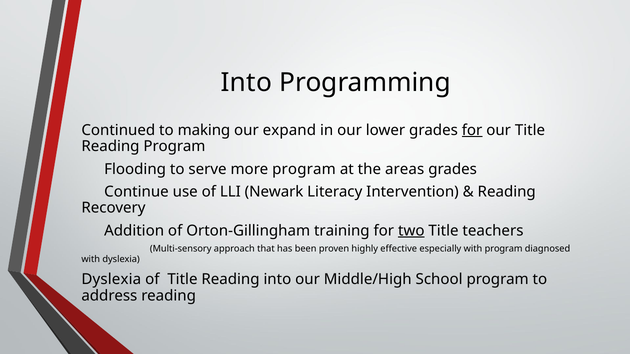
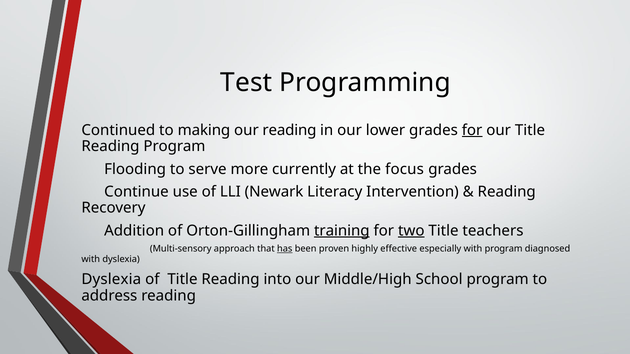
Into: Into -> Test (246, 83)
our expand: expand -> reading (289, 130)
more program: program -> currently (304, 169)
areas: areas -> focus (405, 169)
training underline: none -> present (342, 231)
has underline: none -> present (285, 249)
